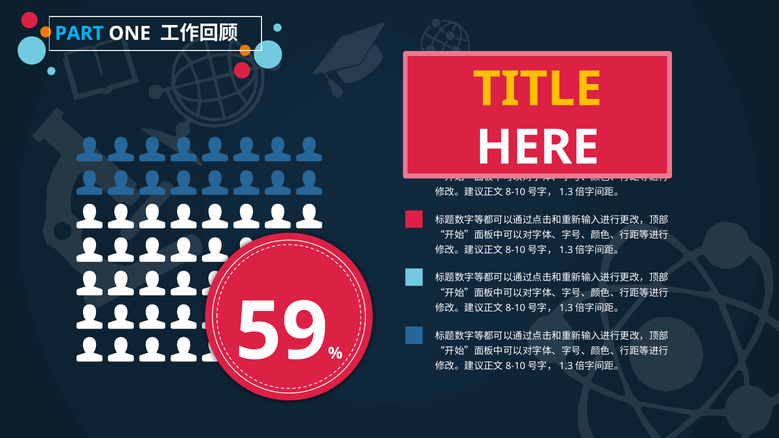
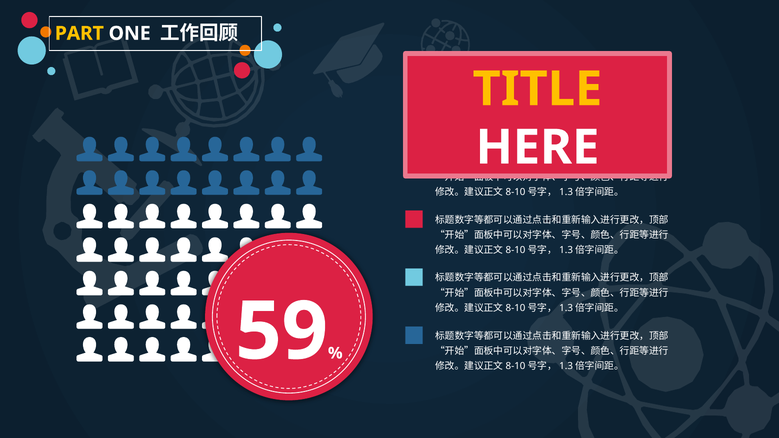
PART colour: light blue -> yellow (79, 33)
